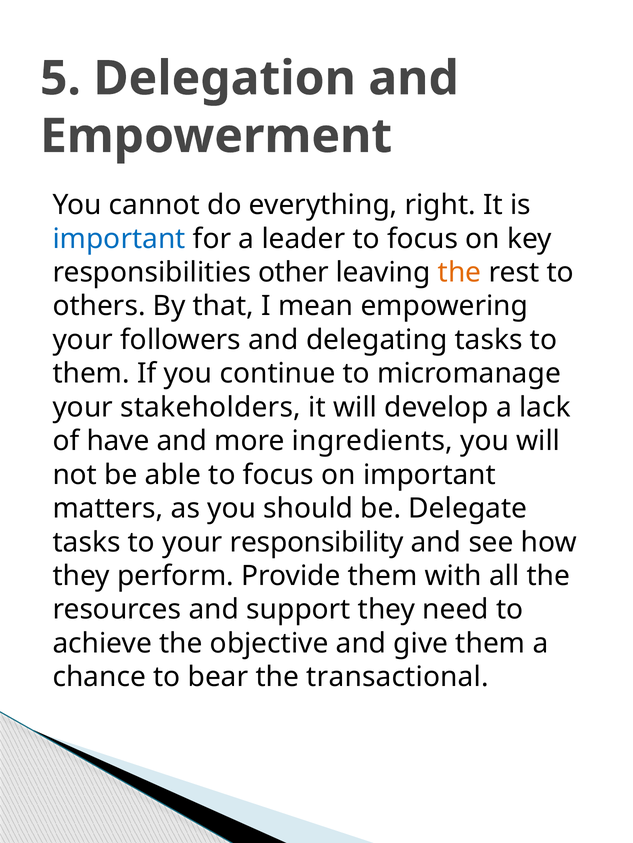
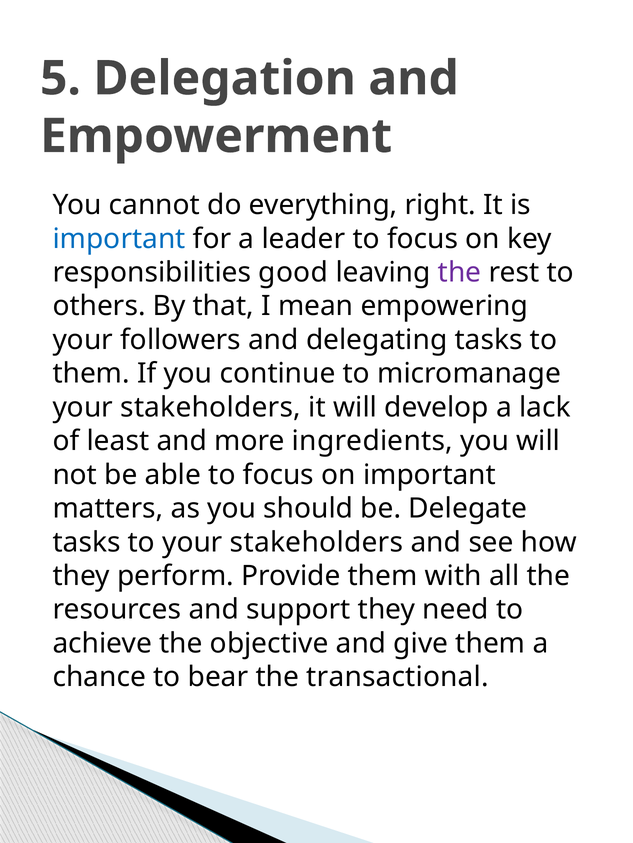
other: other -> good (293, 273)
the colour: orange -> purple (460, 273)
have: have -> least (118, 442)
to your responsibility: responsibility -> stakeholders (317, 543)
